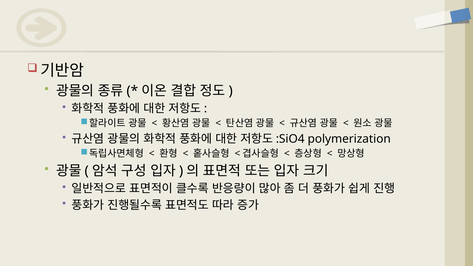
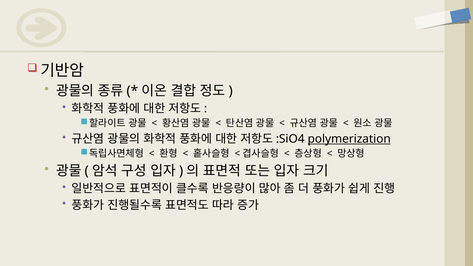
polymerization underline: none -> present (349, 139)
